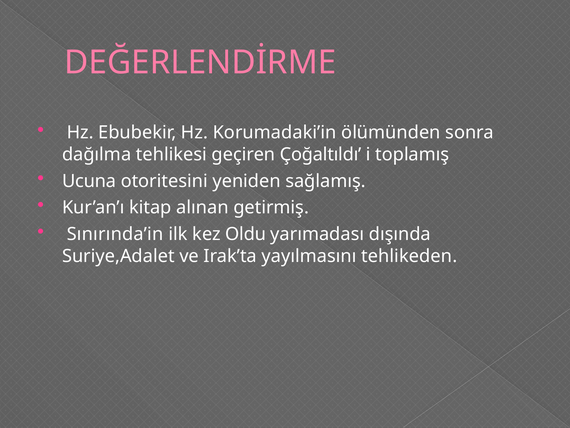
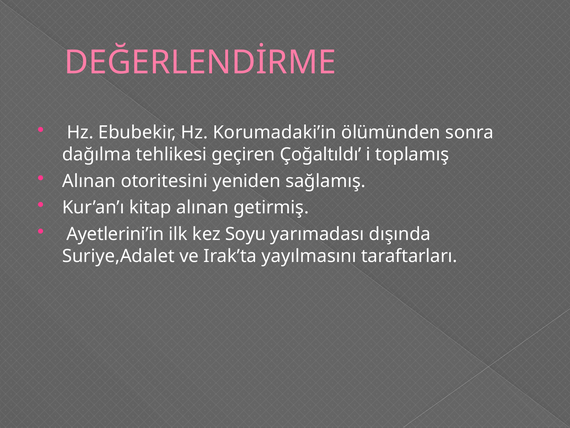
Ucuna: Ucuna -> Alınan (89, 181)
Sınırında’in: Sınırında’in -> Ayetlerini’in (115, 234)
Oldu: Oldu -> Soyu (246, 234)
tehlikeden: tehlikeden -> taraftarları (409, 256)
